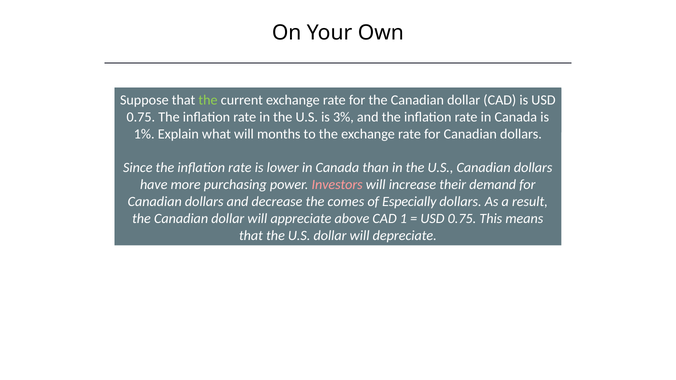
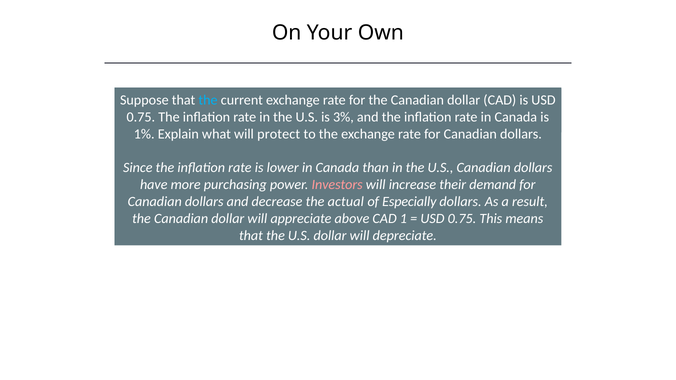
the colour: light green -> light blue (208, 100)
months: months -> protect (279, 134)
comes: comes -> actual (346, 202)
